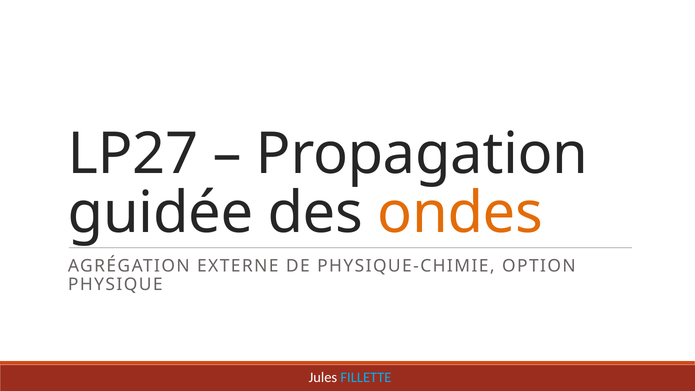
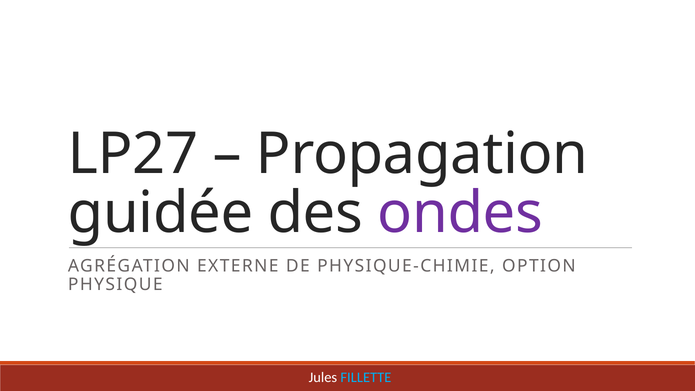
ondes colour: orange -> purple (460, 213)
